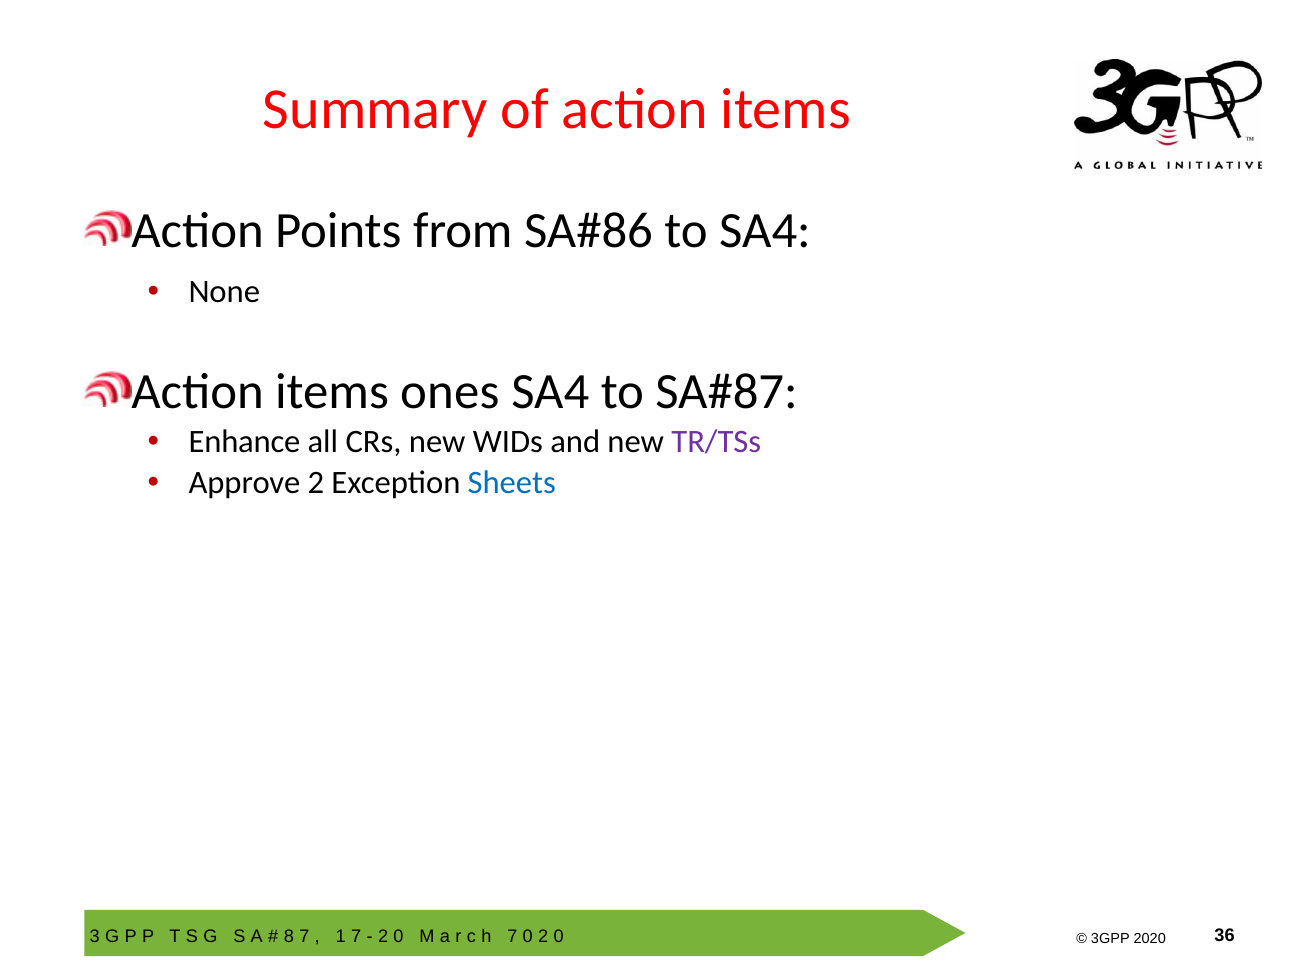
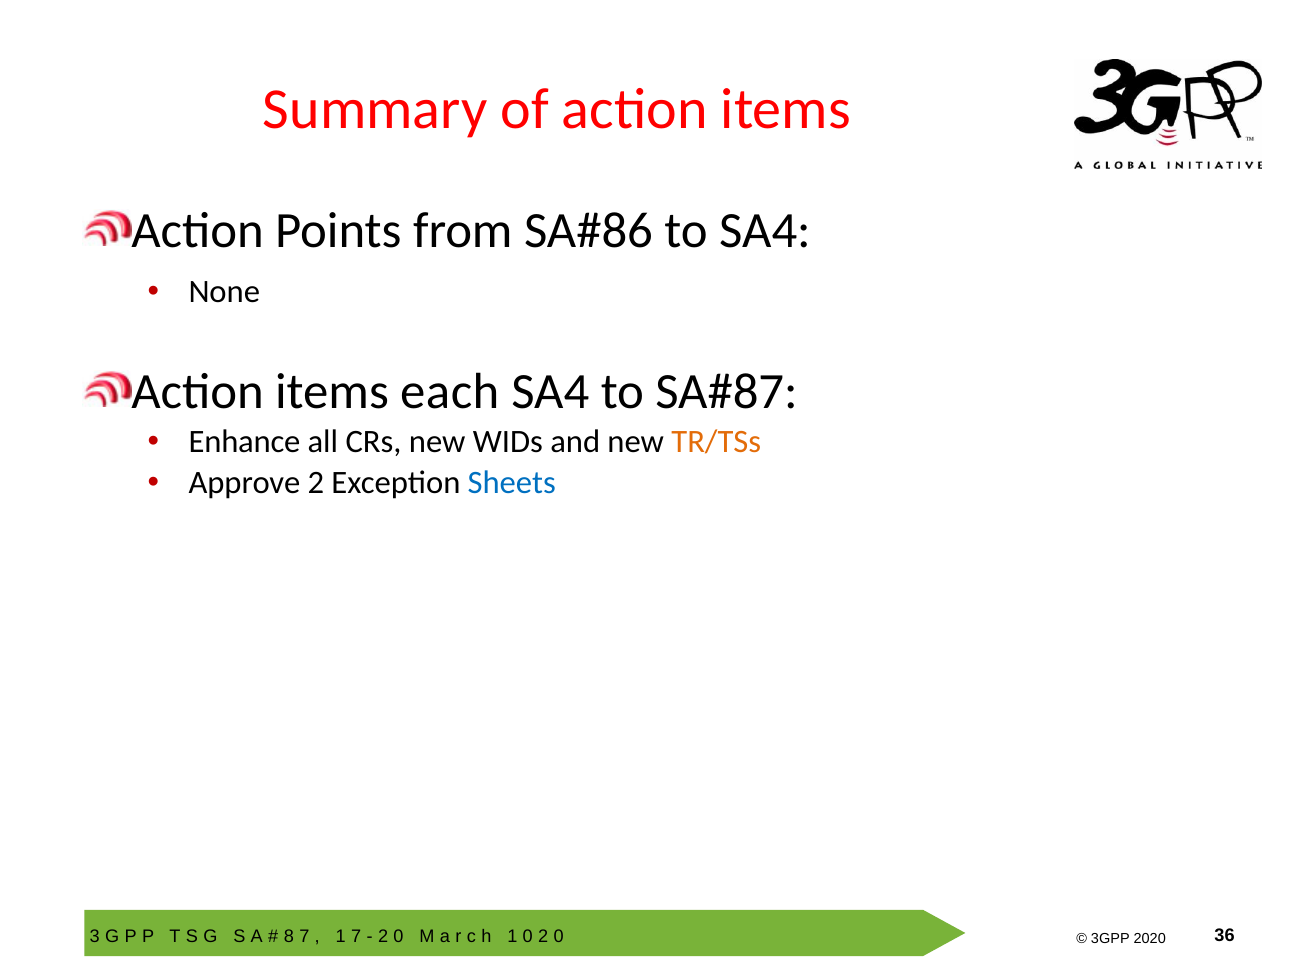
ones: ones -> each (450, 392)
TR/TSs colour: purple -> orange (716, 442)
7: 7 -> 1 (512, 937)
